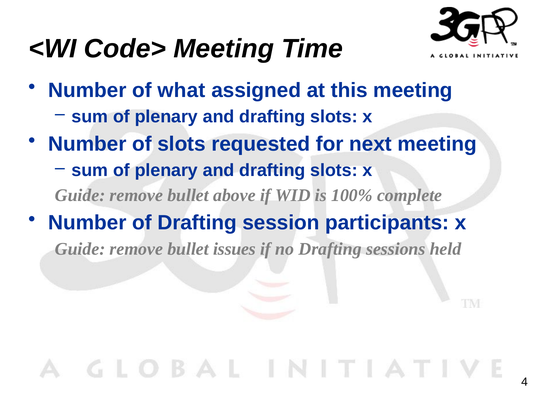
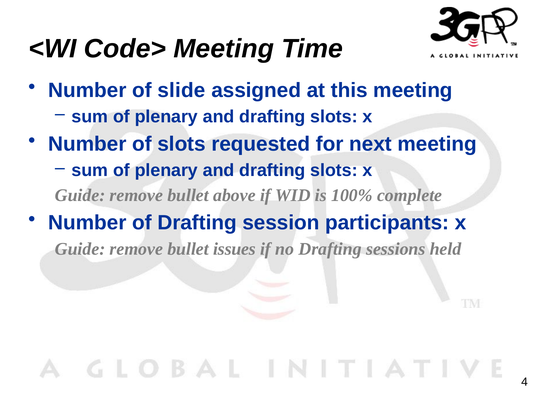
what: what -> slide (181, 90)
